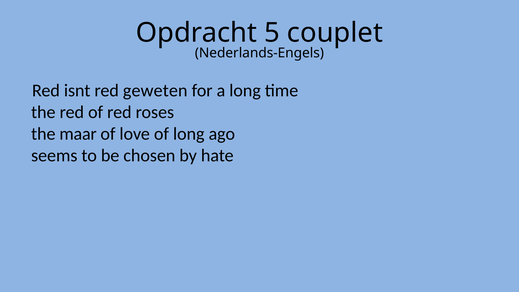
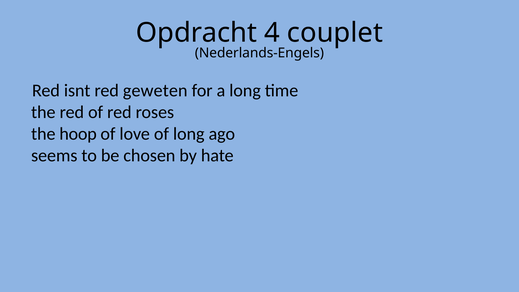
5: 5 -> 4 (272, 33)
maar: maar -> hoop (78, 134)
